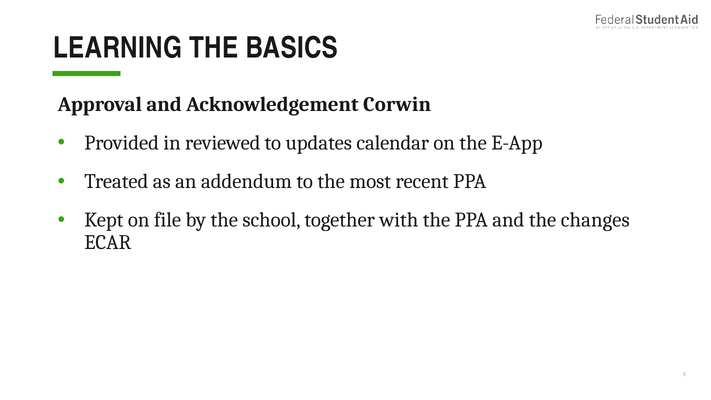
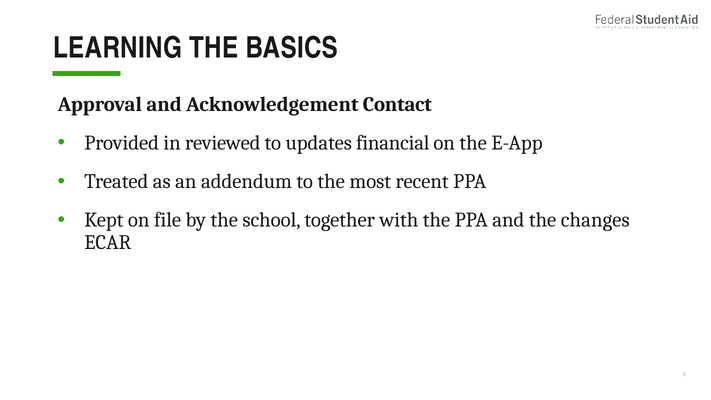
Corwin: Corwin -> Contact (397, 104)
calendar: calendar -> financial (393, 143)
